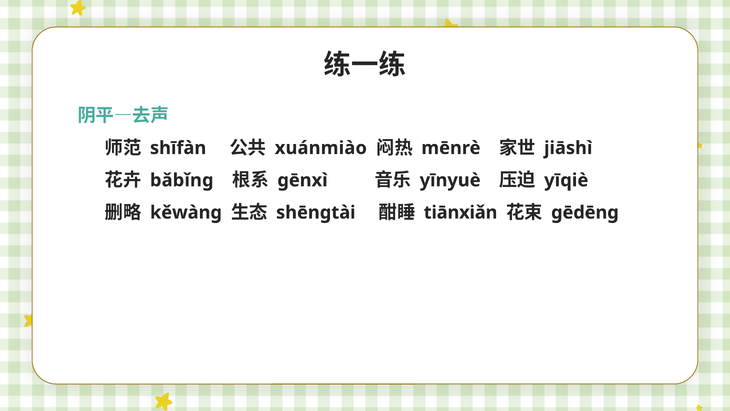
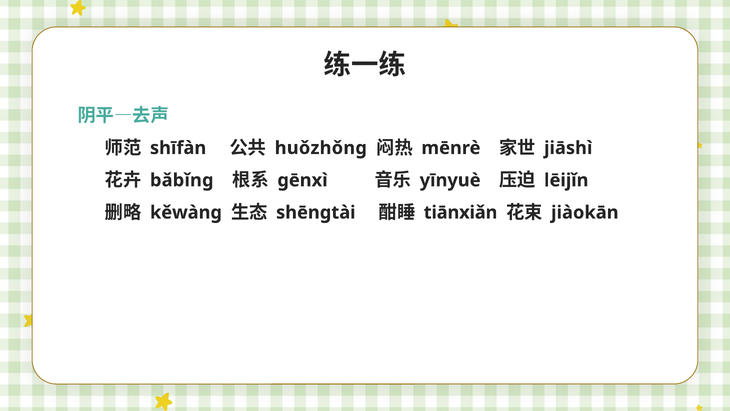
xuánmiào: xuánmiào -> huǒzhǒng (321, 148)
yīqiè: yīqiè -> lēijǐn (566, 180)
gēdēng: gēdēng -> jiàokān (585, 212)
